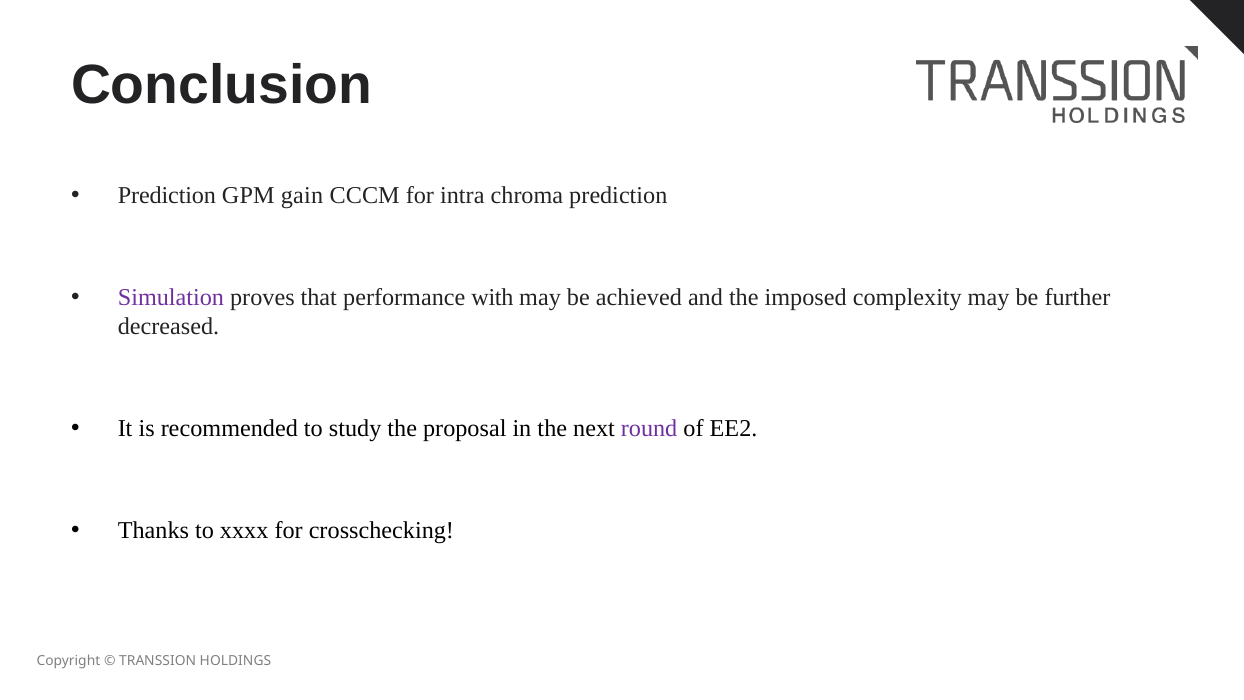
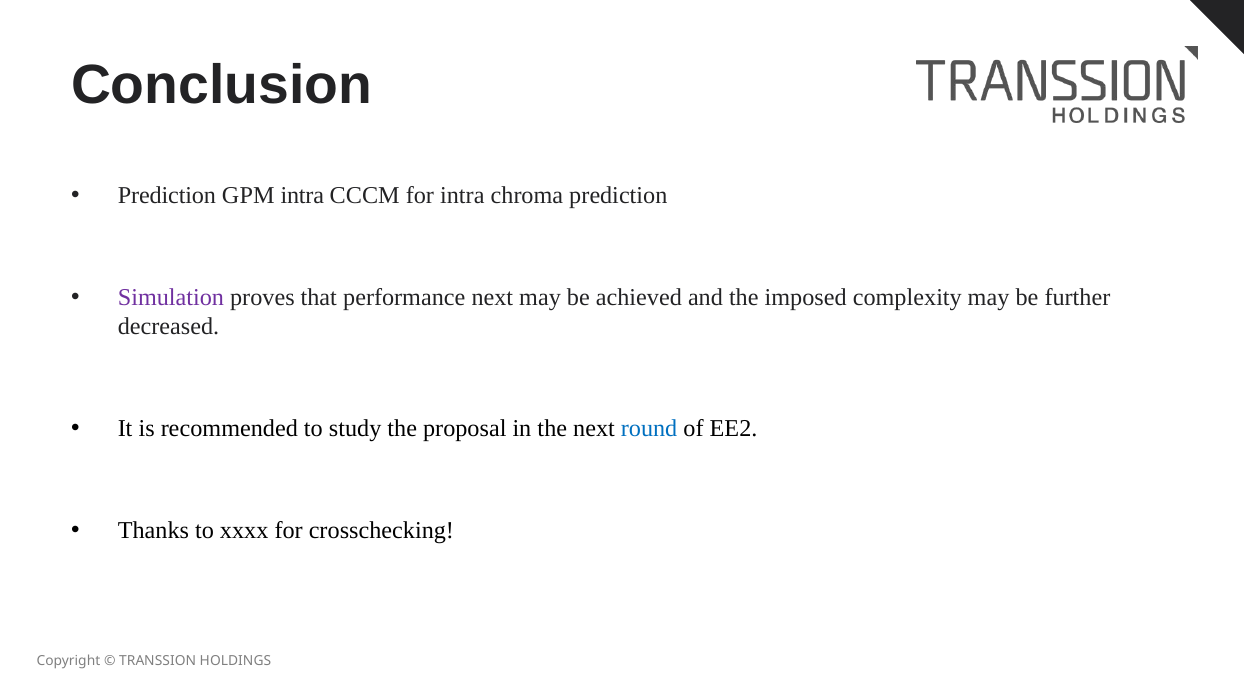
GPM gain: gain -> intra (302, 196)
performance with: with -> next (492, 297)
round colour: purple -> blue (649, 428)
